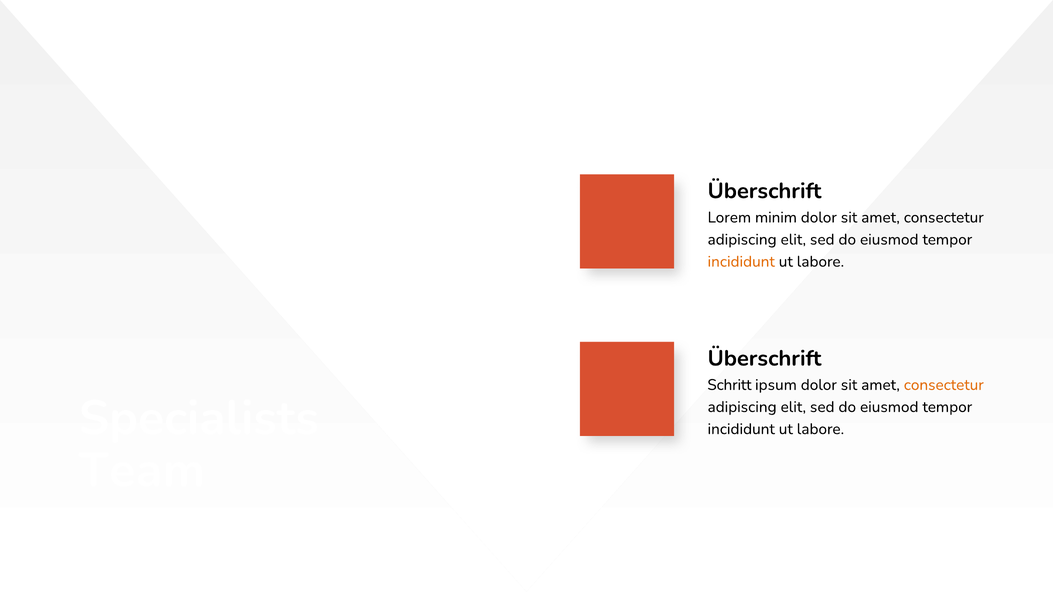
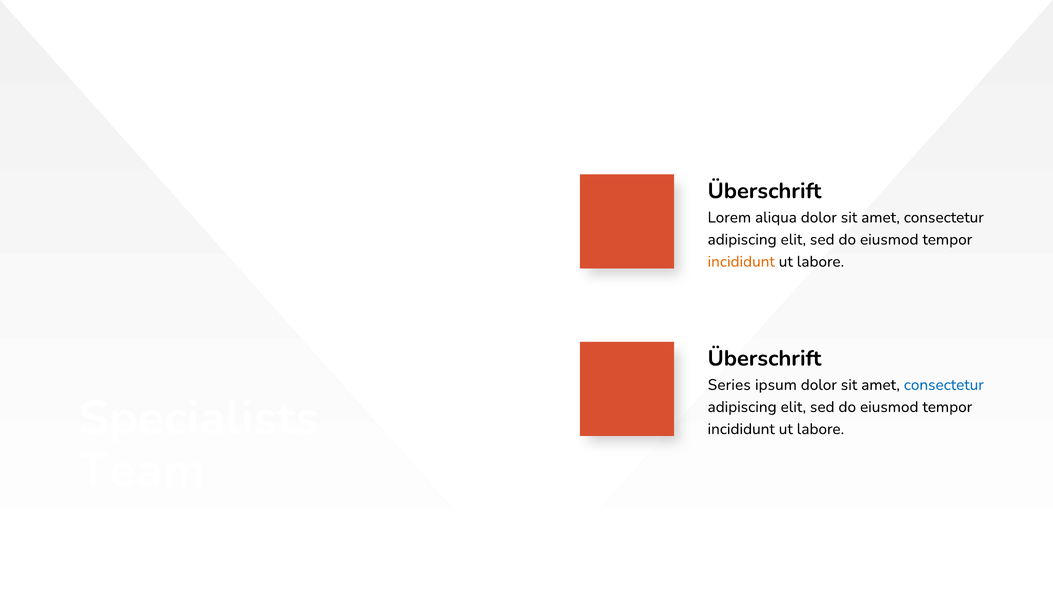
minim: minim -> aliqua (776, 218)
Schritt: Schritt -> Series (729, 385)
consectetur colour: orange -> blue (944, 385)
